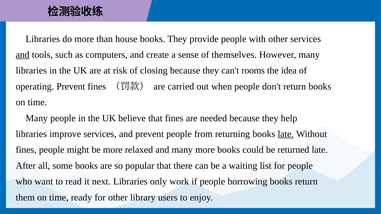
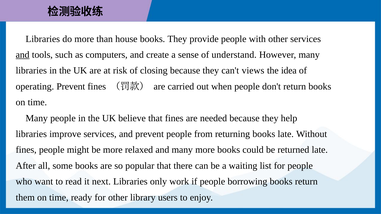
themselves: themselves -> understand (234, 55)
rooms: rooms -> views (253, 71)
late underline: present -> none (286, 134)
